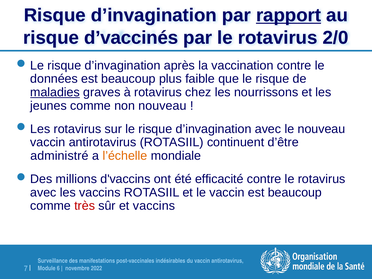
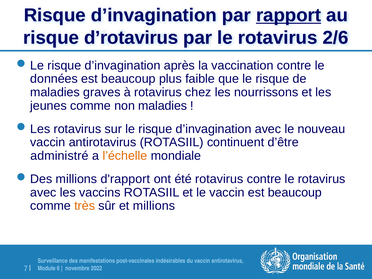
d’vaccinés: d’vaccinés -> d’rotavirus (131, 38)
2/0: 2/0 -> 2/6 (335, 38)
maladies underline: present -> none (55, 92)
non nouveau: nouveau -> maladies (163, 106)
d'vaccins: d'vaccins -> d'rapport (125, 179)
été efficacité: efficacité -> rotavirus (219, 179)
très colour: red -> orange (85, 206)
et vaccins: vaccins -> millions (154, 206)
